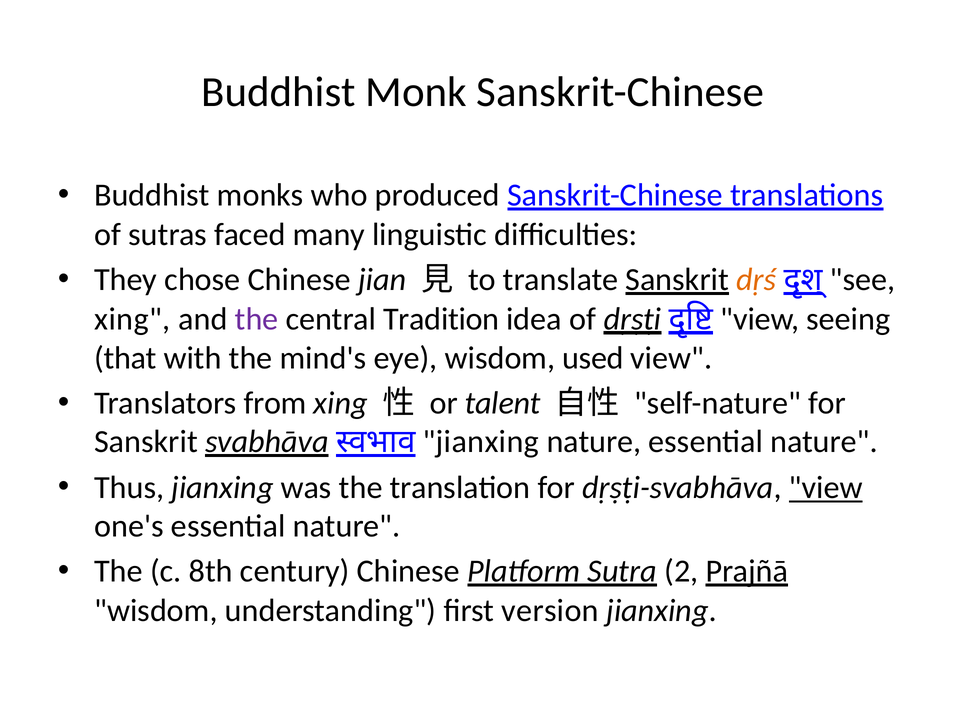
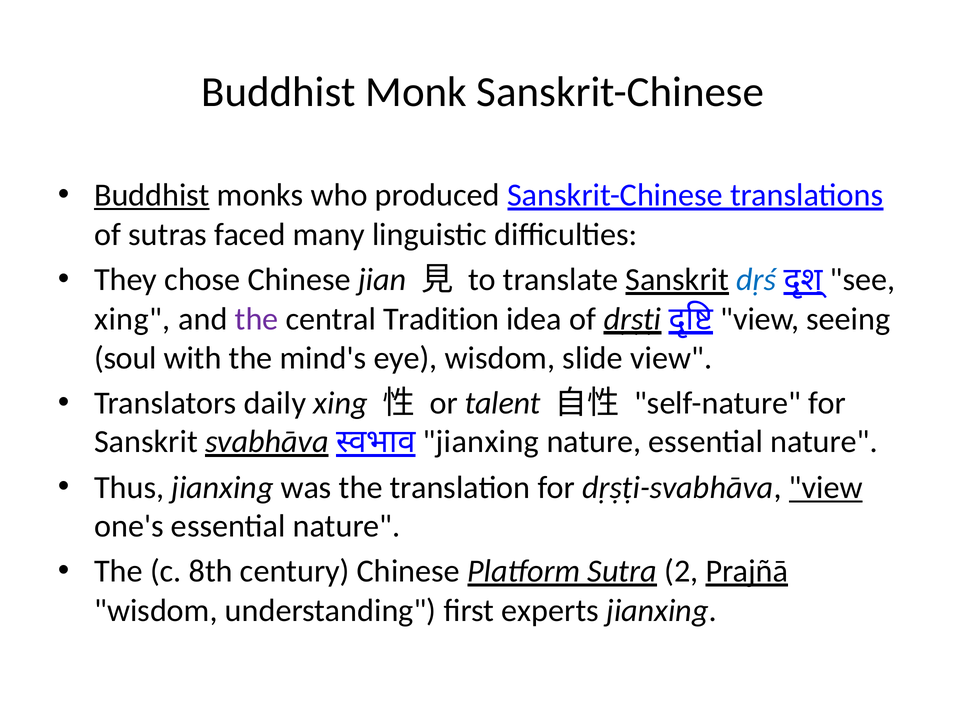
Buddhist underline: none -> present (152, 195)
dṛś colour: orange -> blue (756, 280)
that: that -> soul (125, 358)
used: used -> slide (593, 358)
from: from -> daily (275, 403)
version: version -> experts (550, 611)
